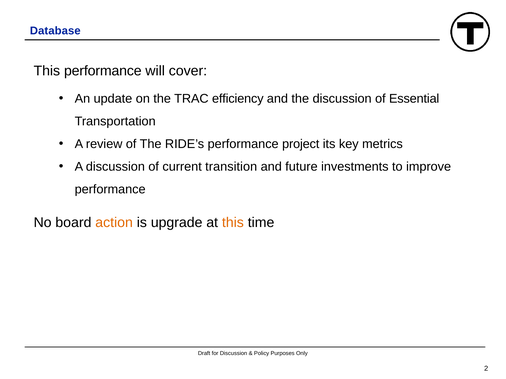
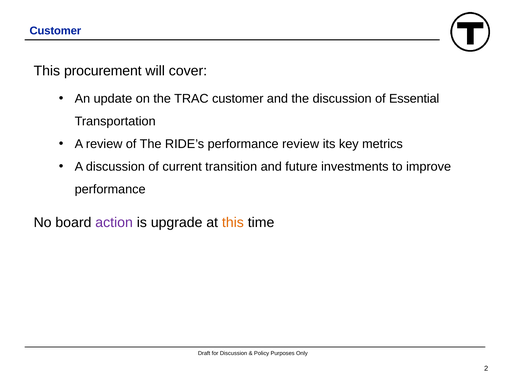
Database: Database -> Customer (55, 31)
This performance: performance -> procurement (103, 71)
TRAC efficiency: efficiency -> customer (238, 99)
performance project: project -> review (301, 144)
action colour: orange -> purple (114, 223)
